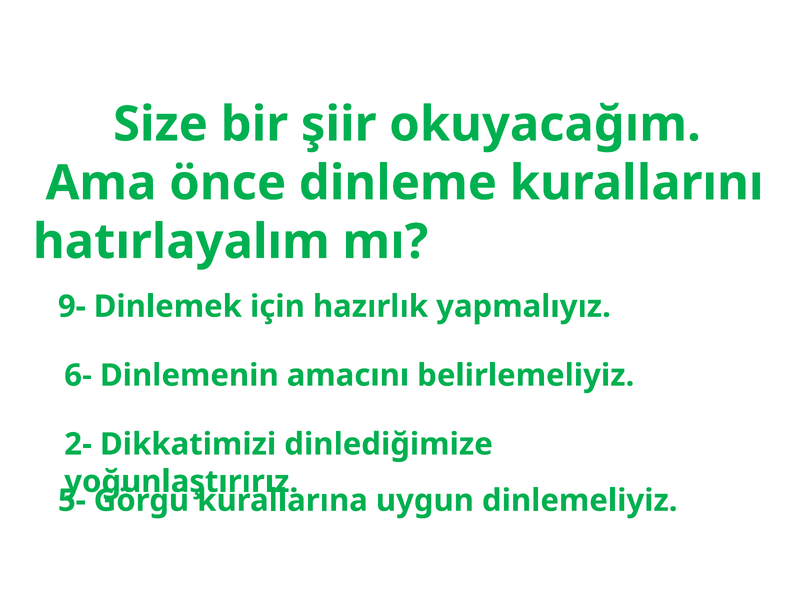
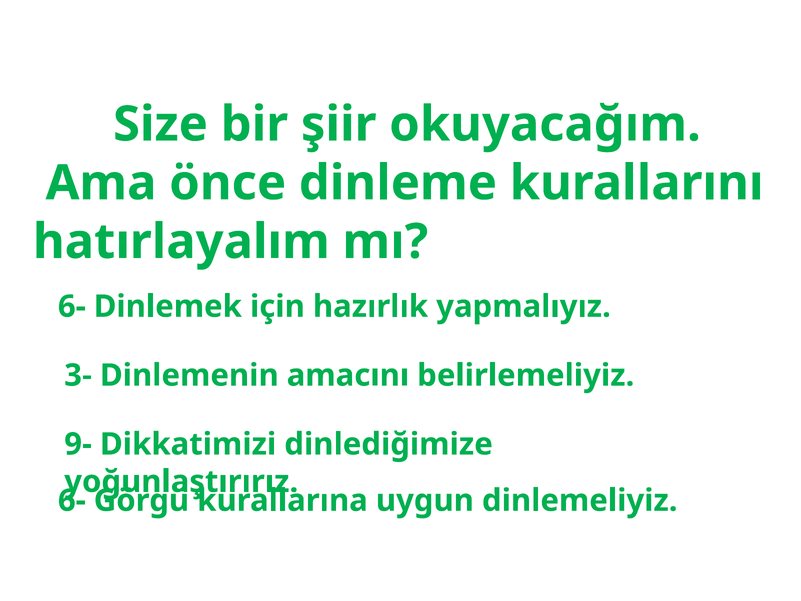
9-: 9- -> 6- (72, 306)
6-: 6- -> 3- (78, 375)
2-: 2- -> 9- (78, 444)
5-: 5- -> 6- (72, 500)
